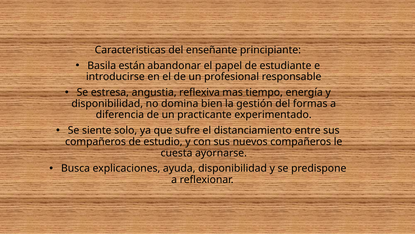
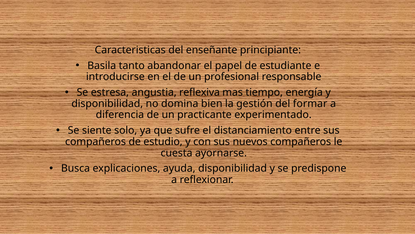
están: están -> tanto (132, 65)
formas: formas -> formar (310, 103)
